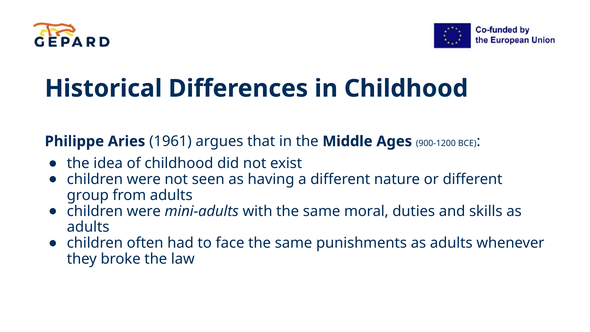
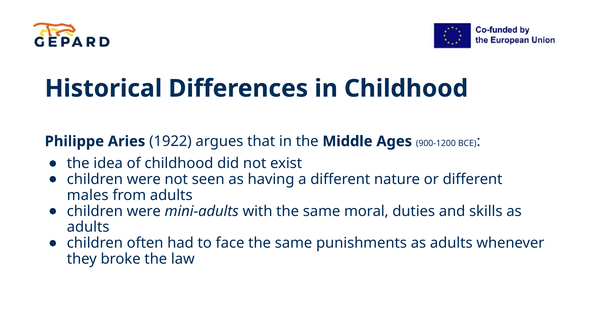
1961: 1961 -> 1922 (170, 141)
group: group -> males (88, 195)
